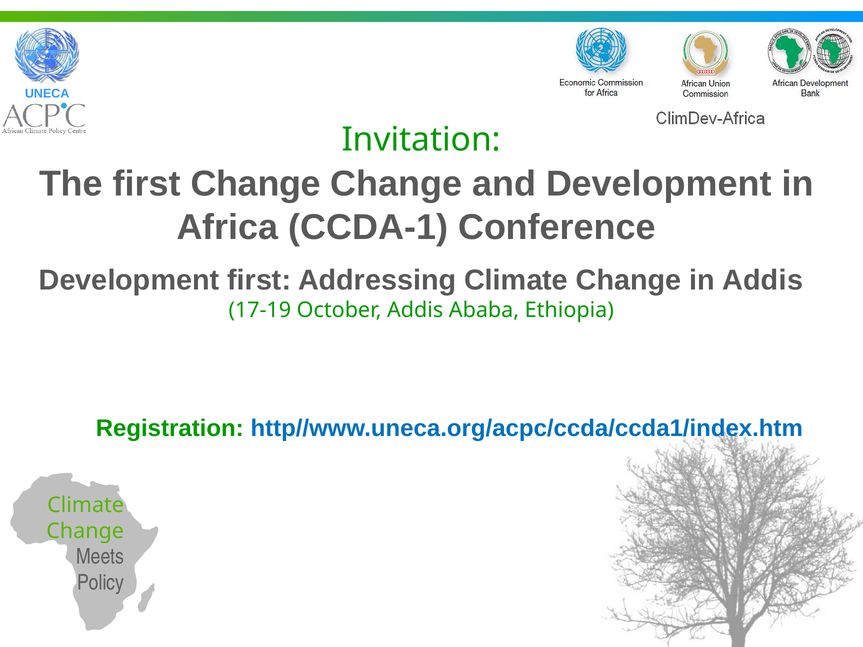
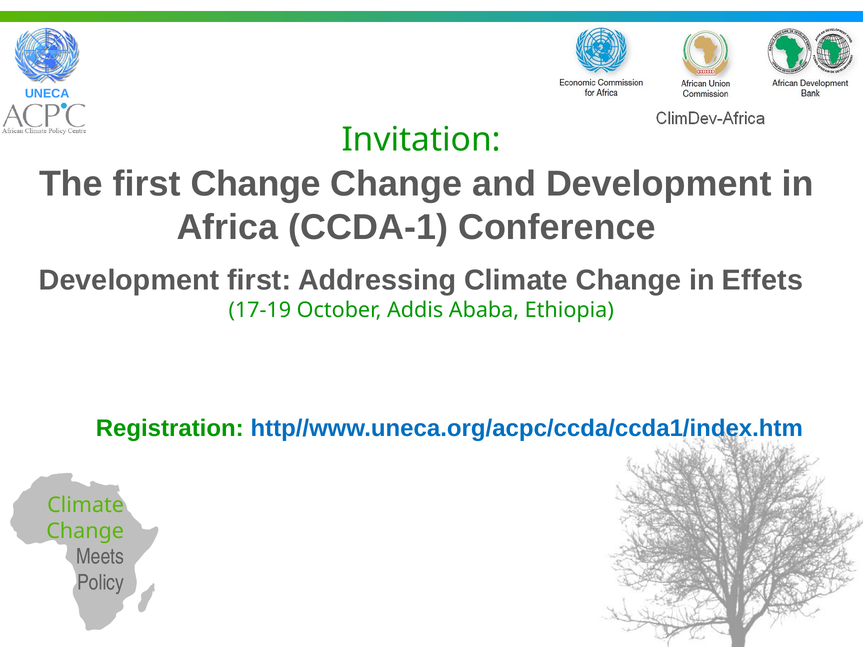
in Addis: Addis -> Effets (763, 280)
